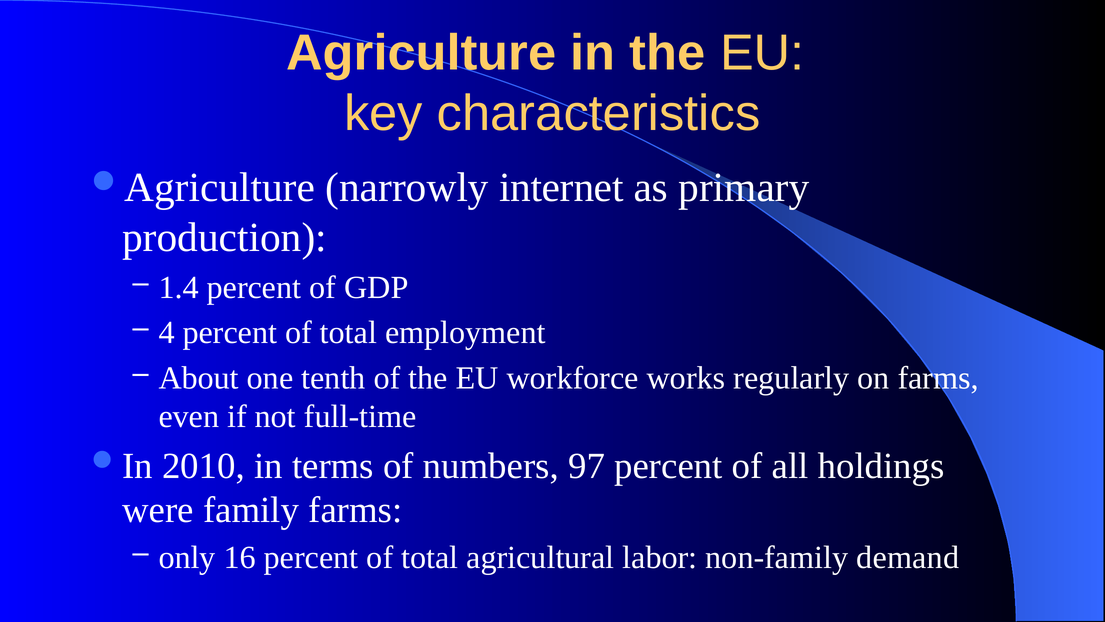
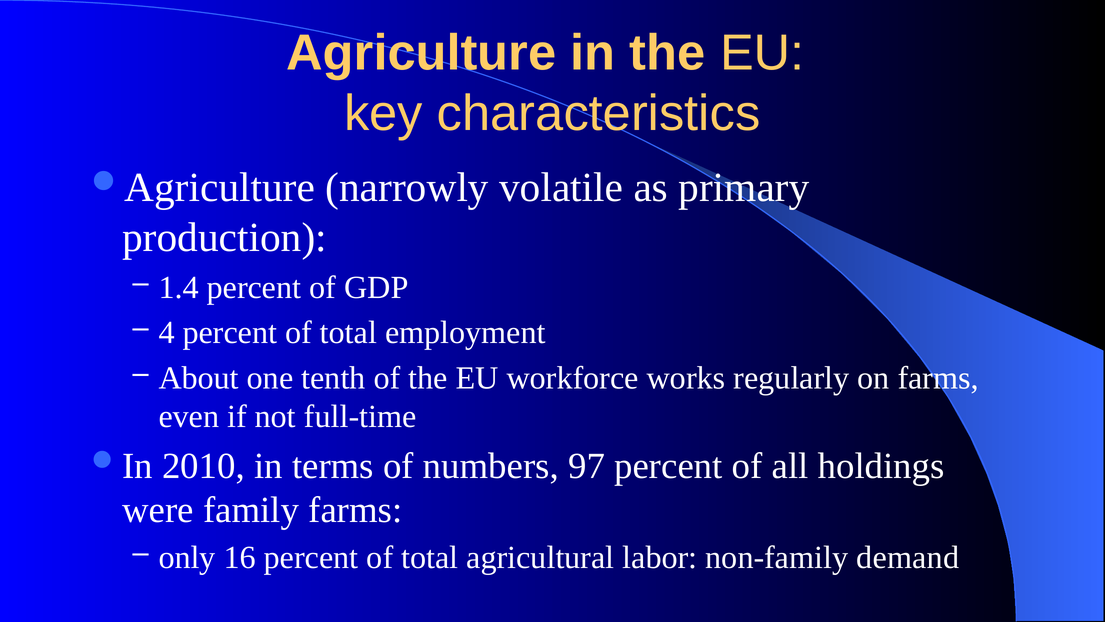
internet: internet -> volatile (561, 188)
